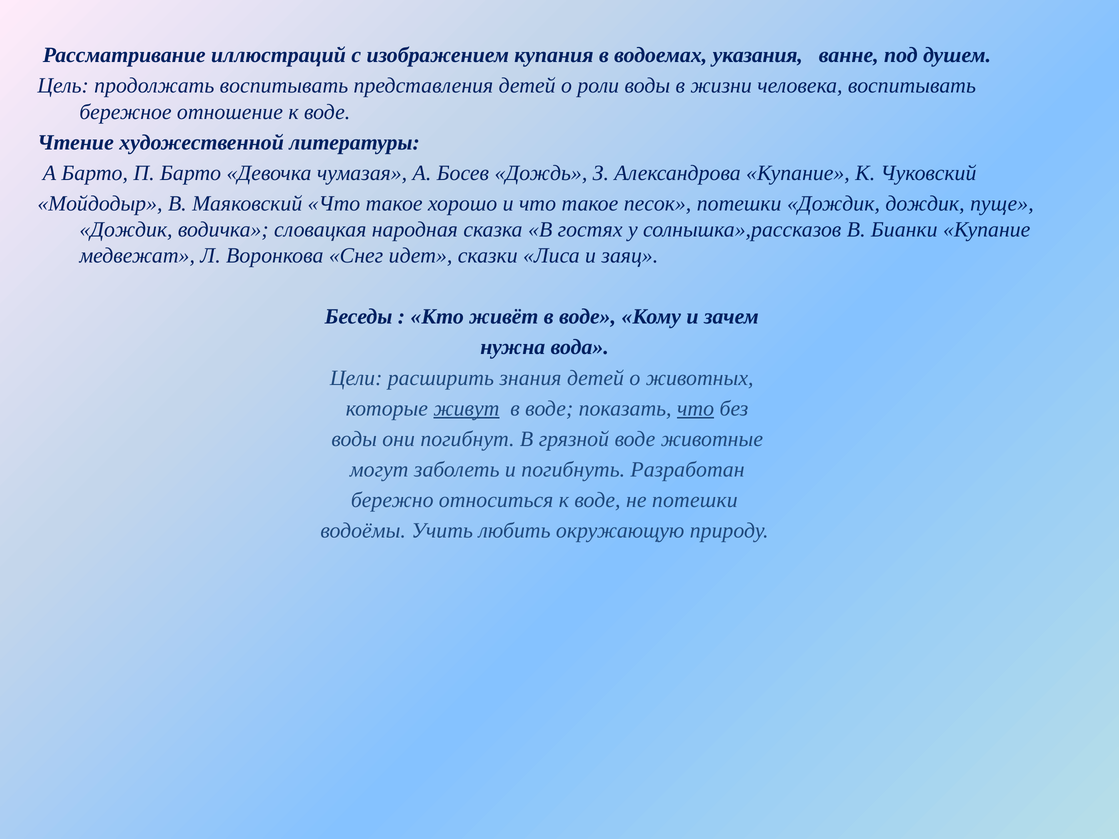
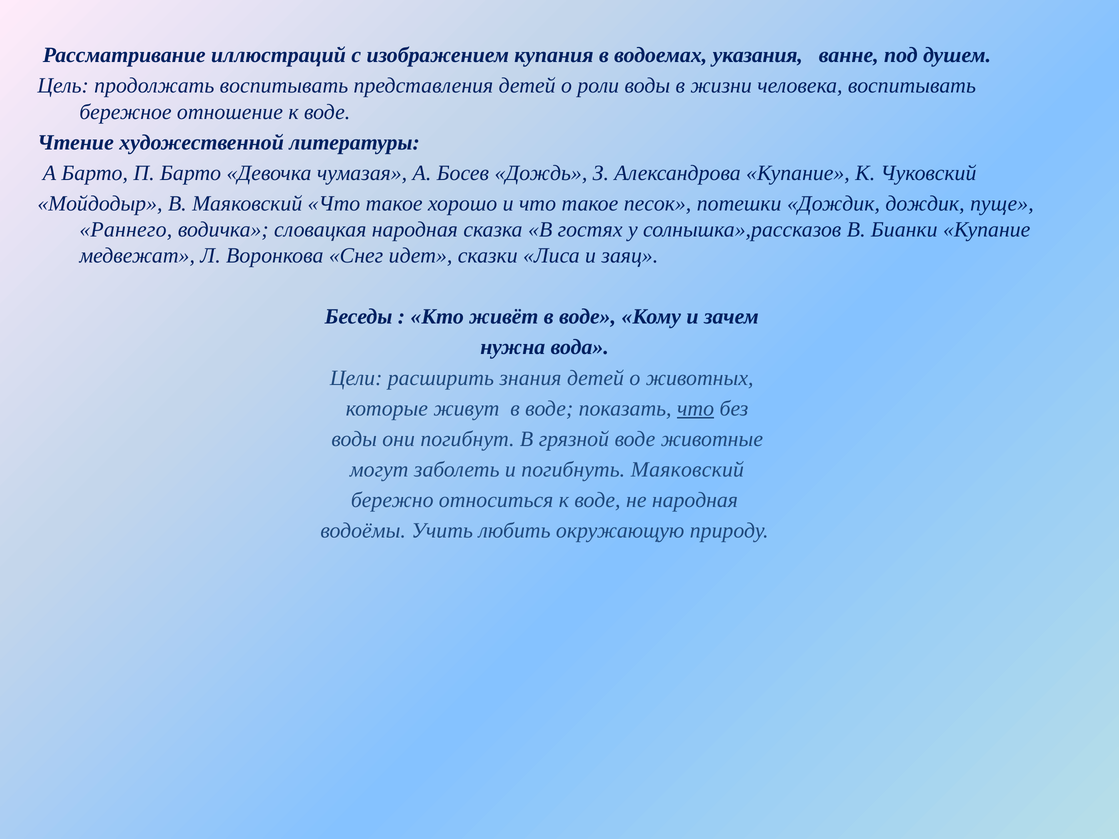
Дождик: Дождик -> Раннего (126, 230)
живут underline: present -> none (466, 408)
погибнуть Разработан: Разработан -> Маяковский (687, 470)
не потешки: потешки -> народная (695, 500)
